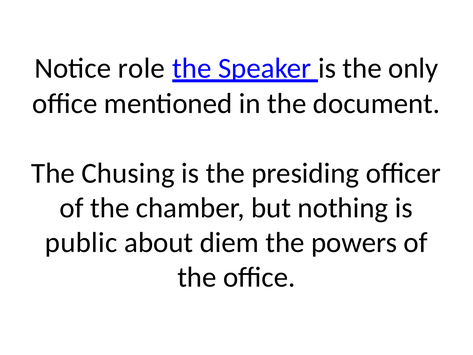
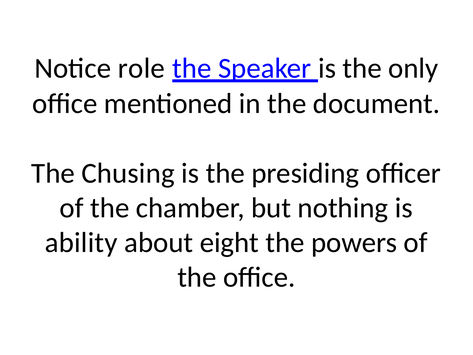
public: public -> ability (81, 242)
diem: diem -> eight (229, 242)
